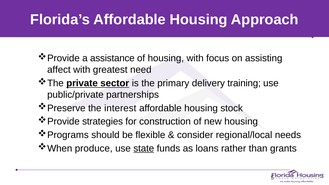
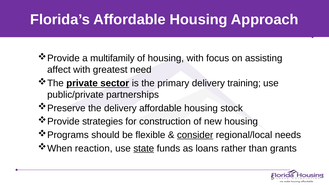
assistance: assistance -> multifamily (112, 58)
the interest: interest -> delivery (120, 108)
consider underline: none -> present (195, 135)
produce: produce -> reaction (94, 148)
